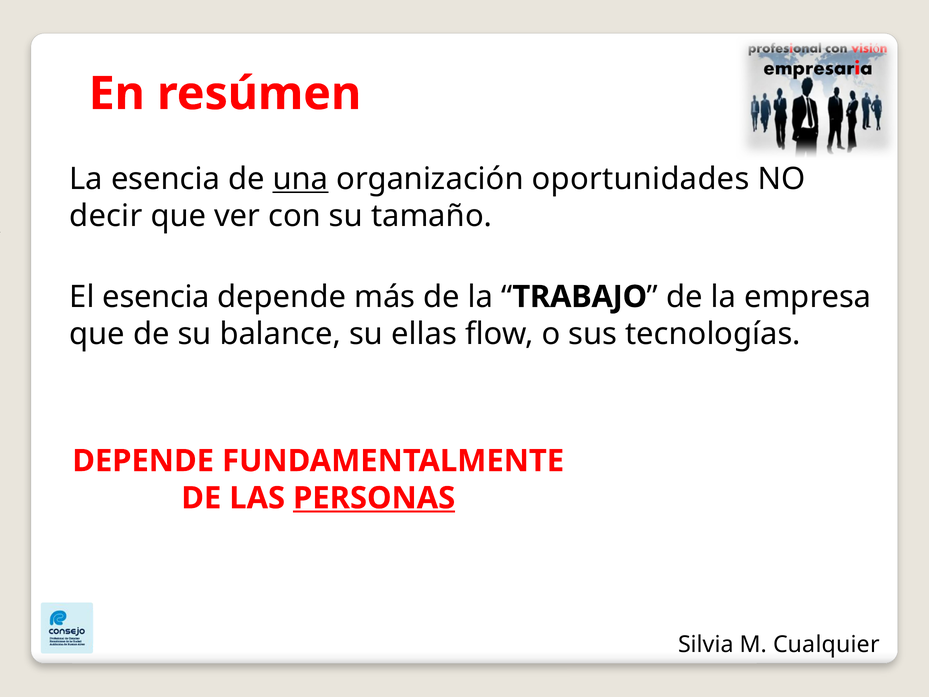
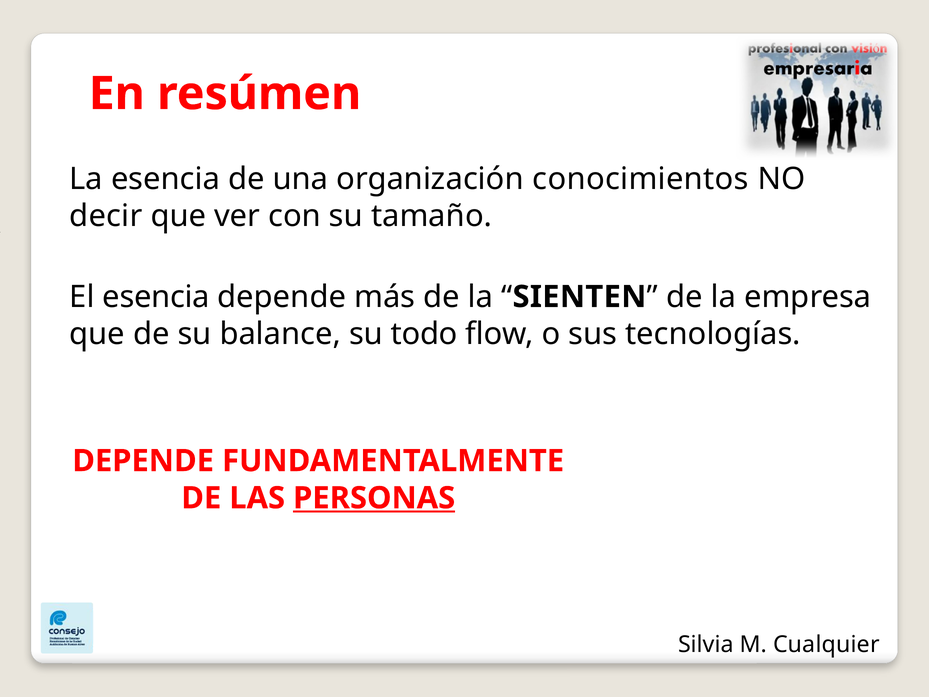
una underline: present -> none (300, 179)
oportunidades: oportunidades -> conocimientos (641, 179)
TRABAJO: TRABAJO -> SIENTEN (579, 297)
ellas: ellas -> todo (424, 334)
